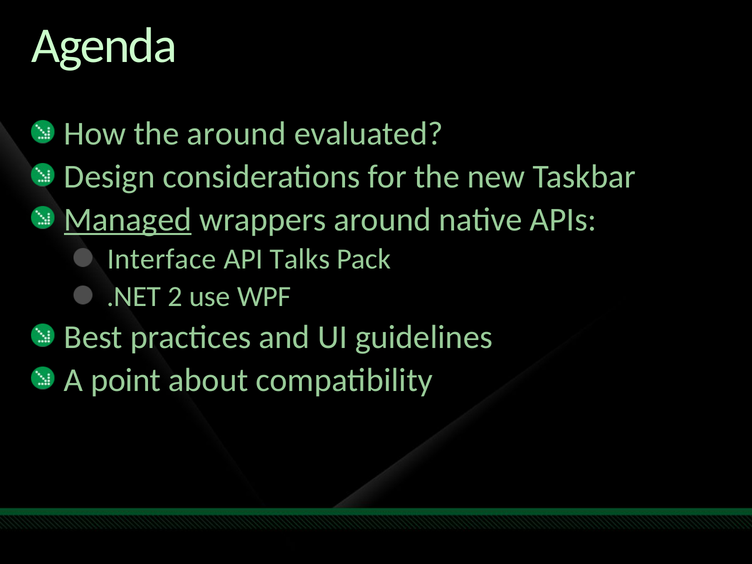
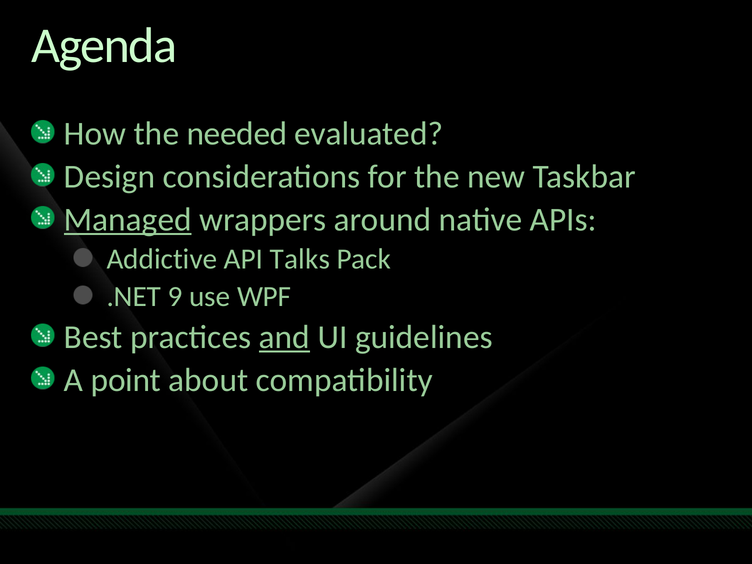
the around: around -> needed (237, 134)
Interface: Interface -> Addictive (162, 259)
2: 2 -> 9 (175, 297)
and underline: none -> present (284, 337)
